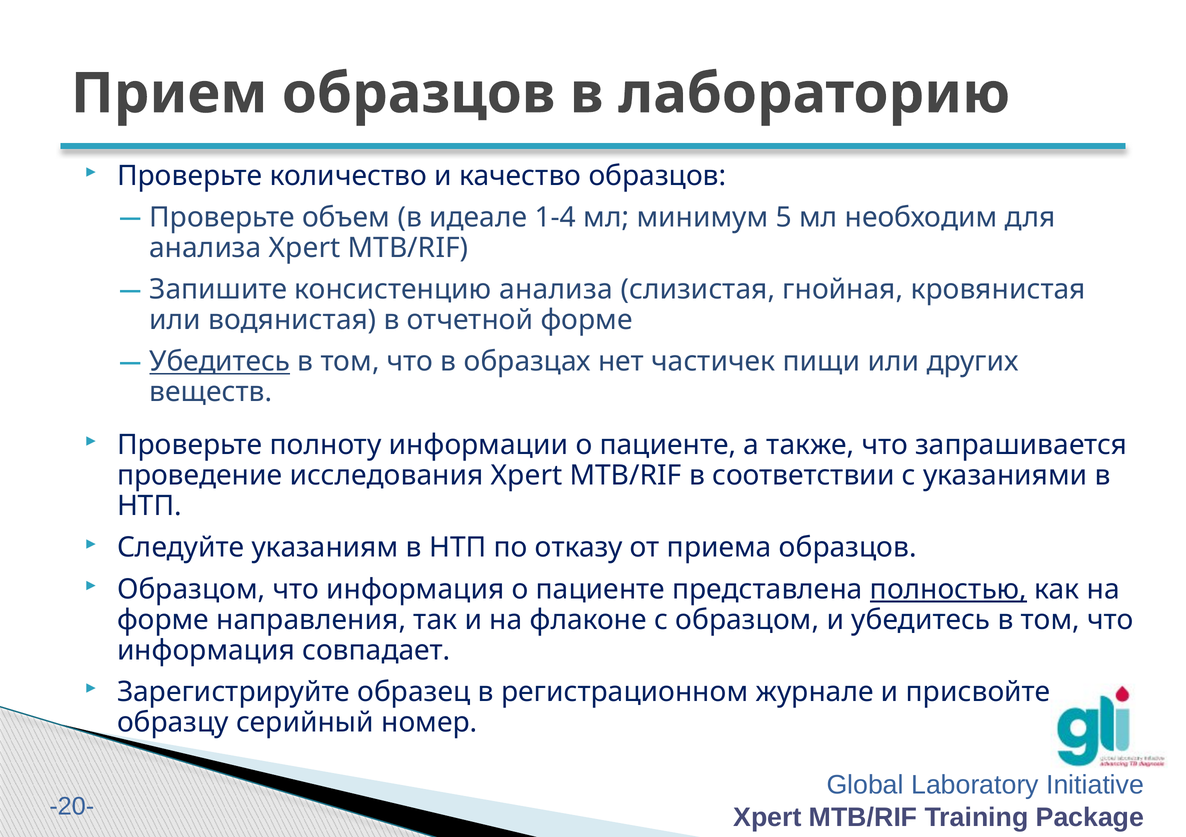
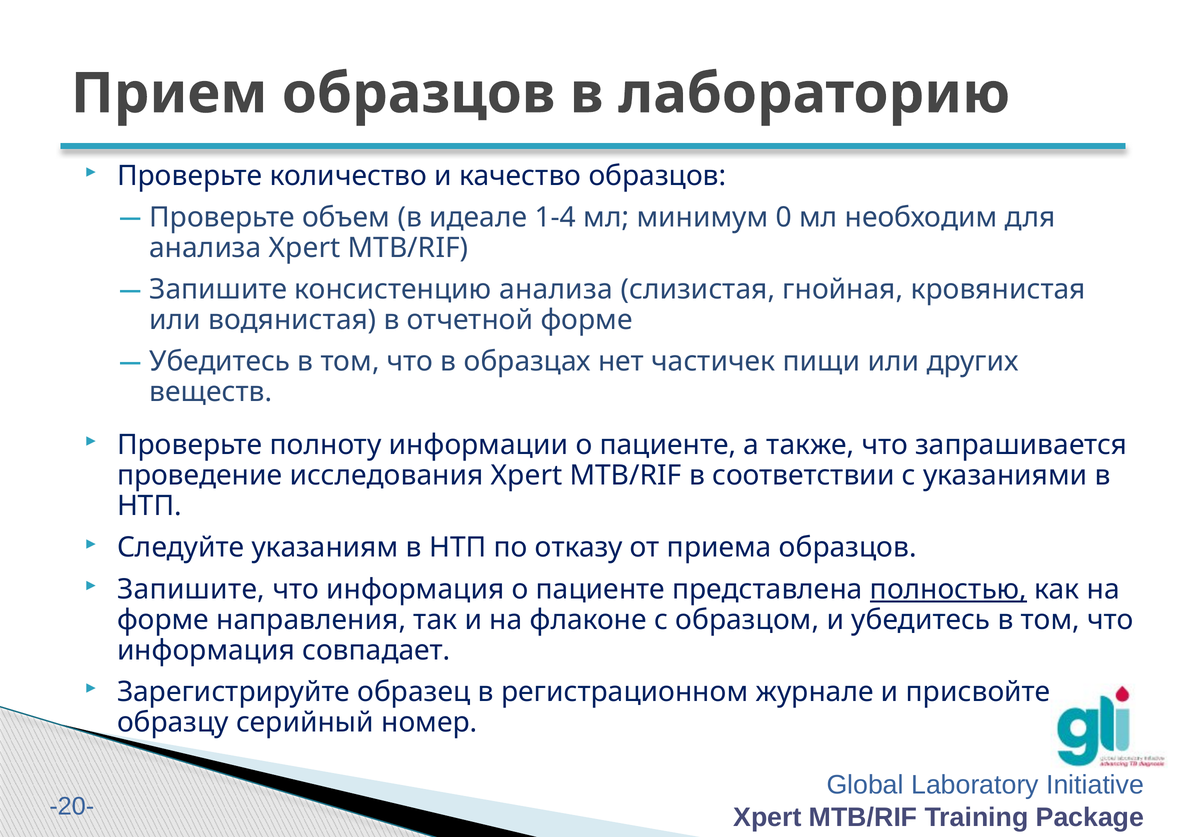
5: 5 -> 0 (784, 217)
Убедитесь underline: present -> none (220, 362)
Образцом: Образцом -> Запишите (191, 589)
